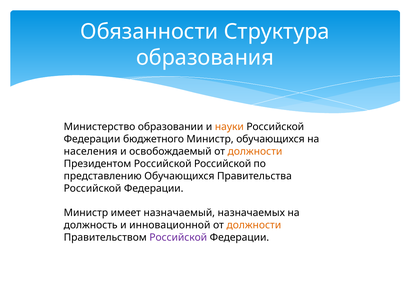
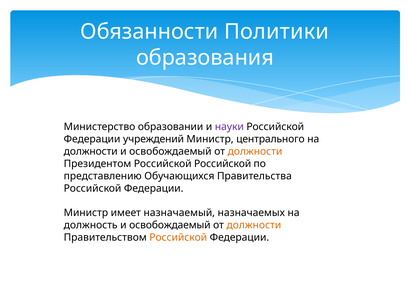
Структура: Структура -> Политики (277, 32)
науки colour: orange -> purple (229, 127)
бюджетного: бюджетного -> учреждений (154, 139)
Министр обучающихся: обучающихся -> центрального (270, 139)
населения: населения -> должности (91, 152)
должность и инновационной: инновационной -> освобождаемый (170, 226)
Российской colour: purple -> orange (178, 238)
